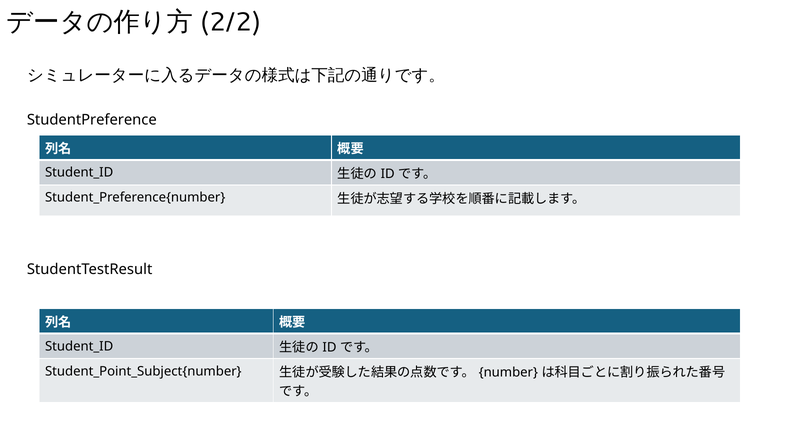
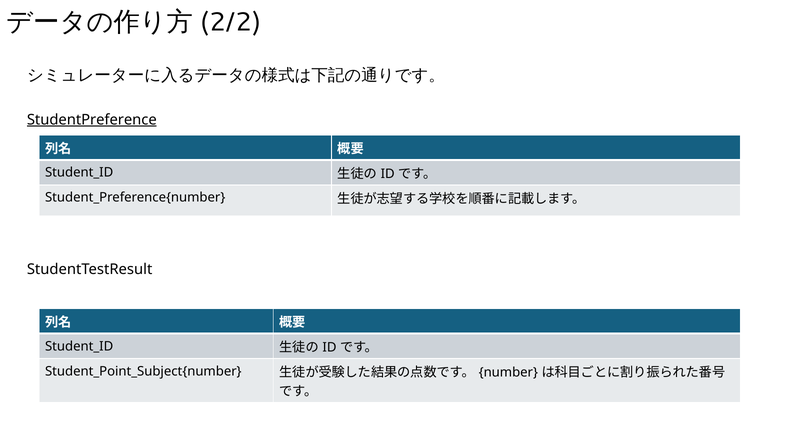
StudentPreference underline: none -> present (92, 120)
